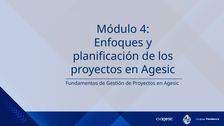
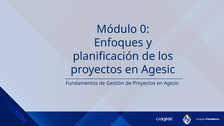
4: 4 -> 0 (145, 29)
